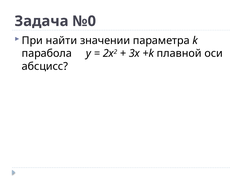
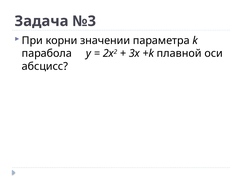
№0: №0 -> №3 (84, 21)
найти: найти -> корни (61, 41)
